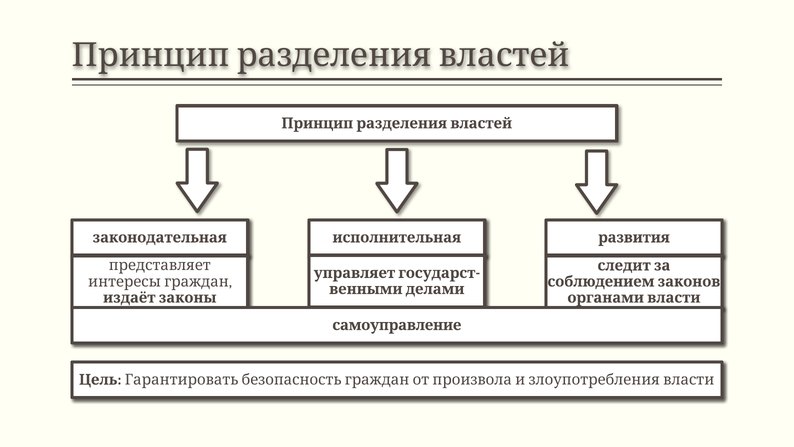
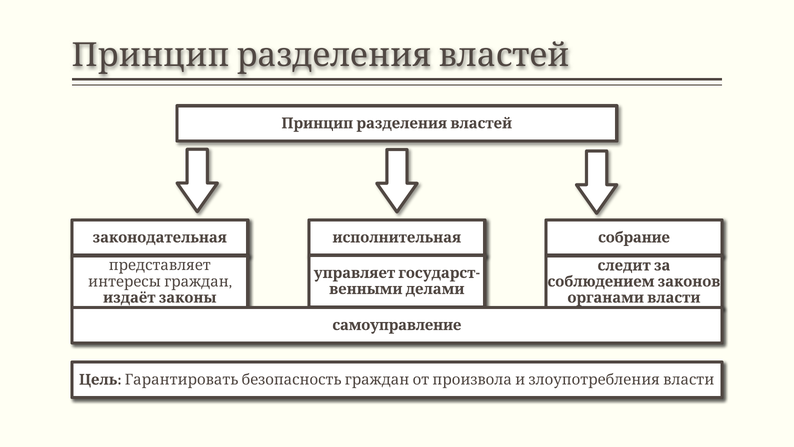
развития: развития -> собрание (634, 237)
